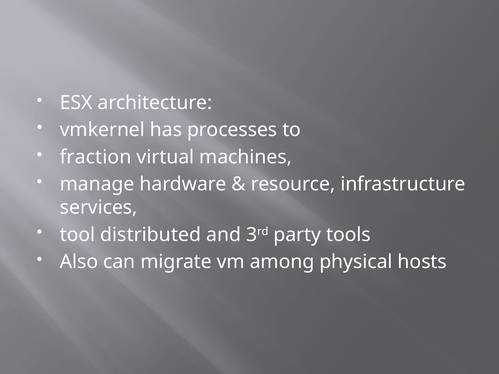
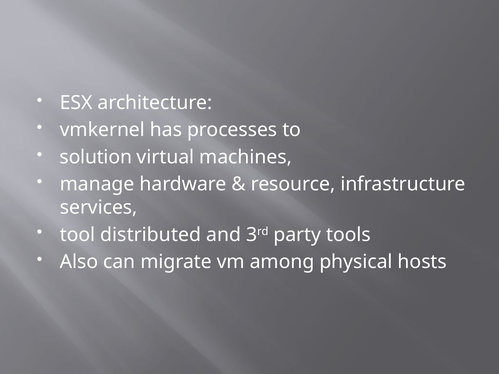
fraction: fraction -> solution (96, 157)
